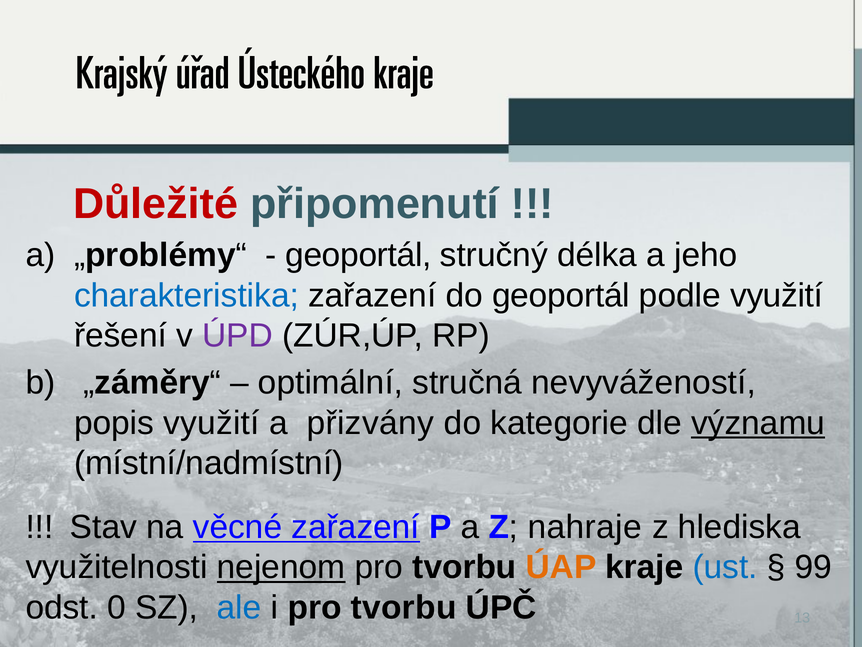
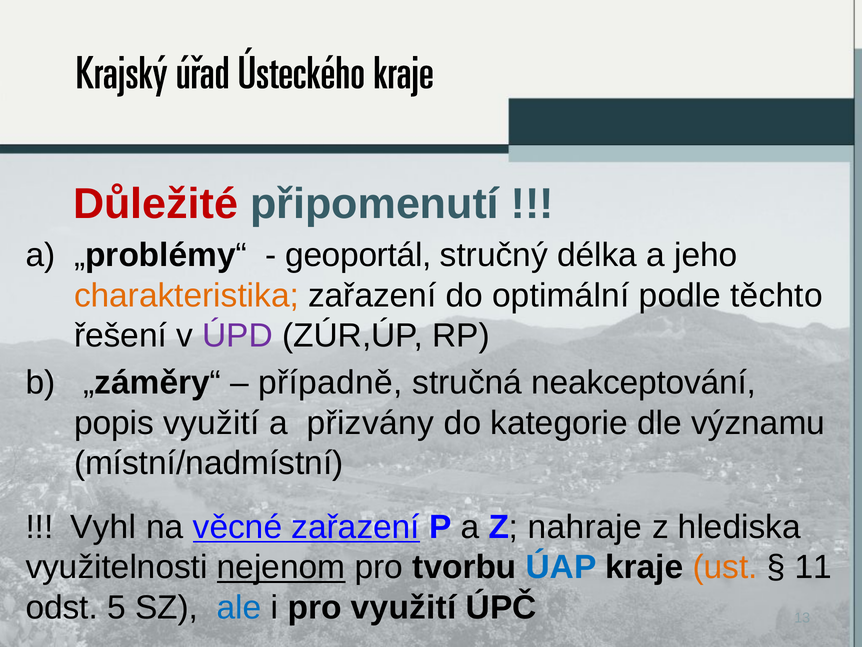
charakteristika colour: blue -> orange (186, 295)
do geoportál: geoportál -> optimální (561, 295)
podle využití: využití -> těchto (776, 295)
optimální: optimální -> případně (330, 382)
nevyvážeností: nevyvážeností -> neakceptování (644, 382)
významu underline: present -> none (758, 423)
Stav: Stav -> Vyhl (103, 527)
ÚAP colour: orange -> blue (561, 567)
ust colour: blue -> orange (725, 567)
99: 99 -> 11 (813, 567)
0: 0 -> 5 (117, 607)
i pro tvorbu: tvorbu -> využití (404, 607)
